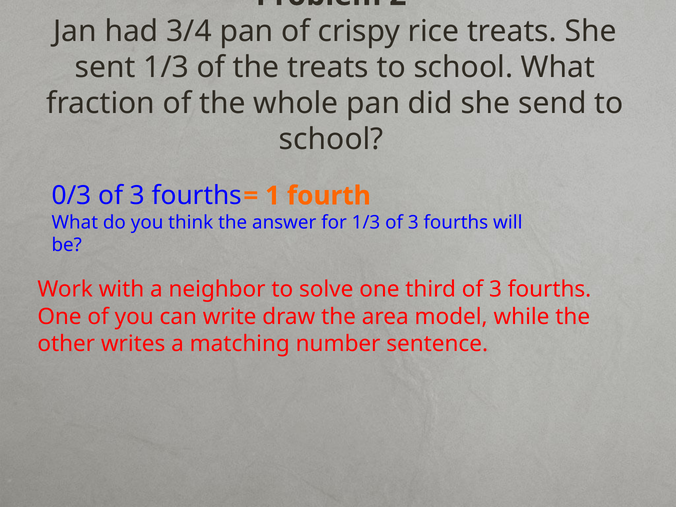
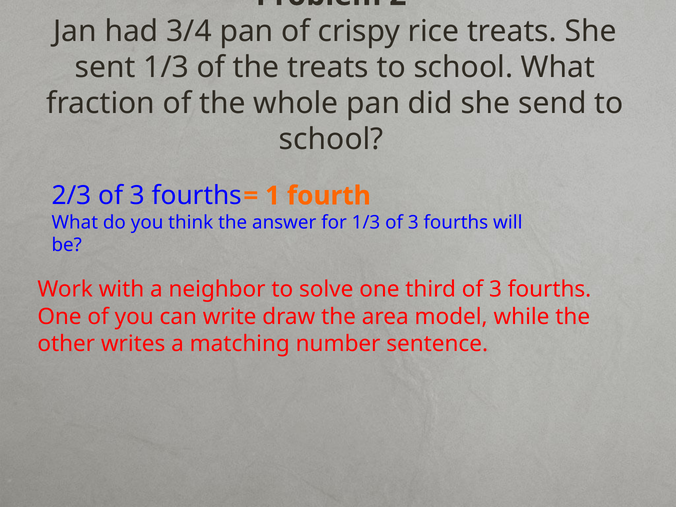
0/3: 0/3 -> 2/3 (71, 196)
